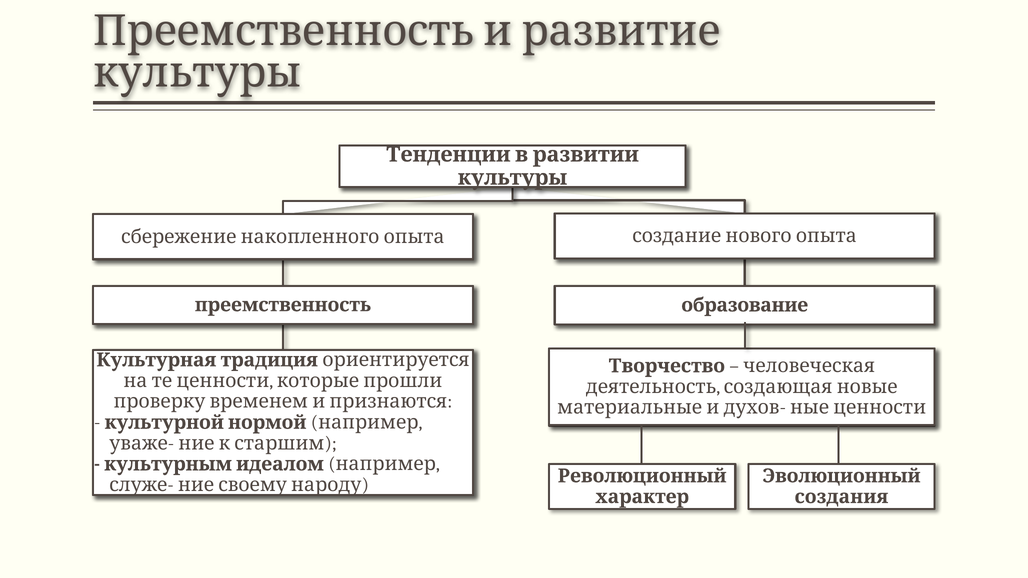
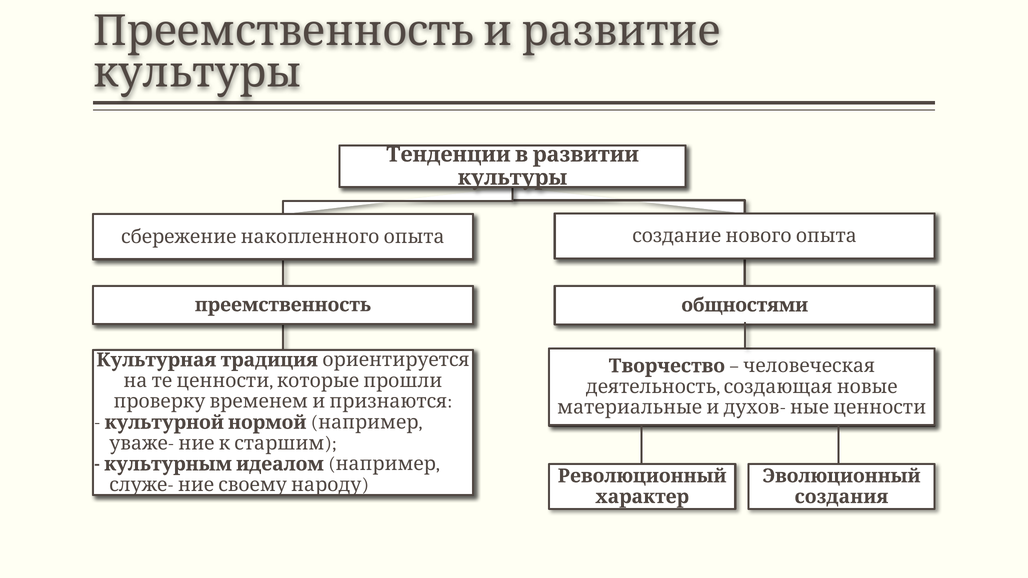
образование: образование -> общностями (745, 305)
